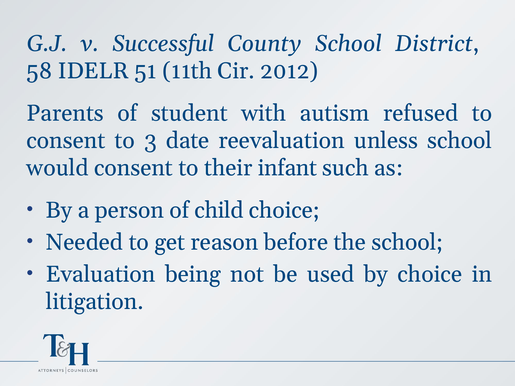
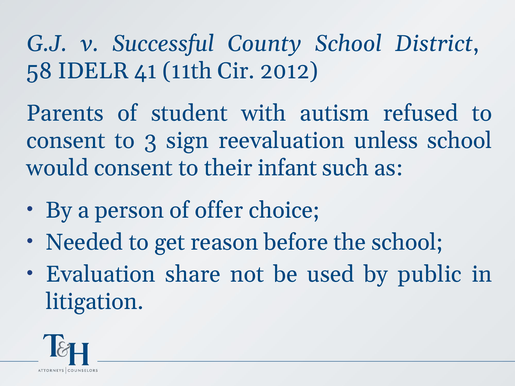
51: 51 -> 41 (146, 71)
date: date -> sign (187, 141)
child: child -> offer (219, 210)
being: being -> share (193, 274)
by choice: choice -> public (430, 274)
